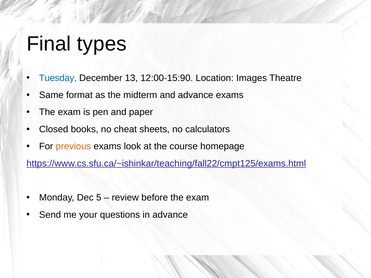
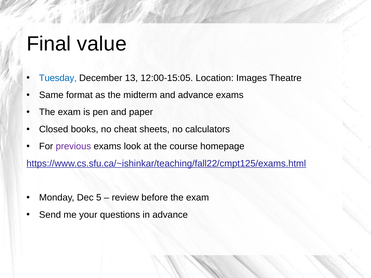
types: types -> value (102, 44)
12:00-15:90: 12:00-15:90 -> 12:00-15:05 (167, 78)
previous colour: orange -> purple (73, 146)
